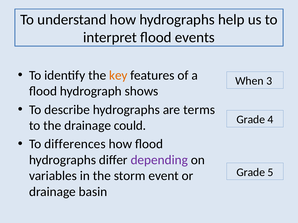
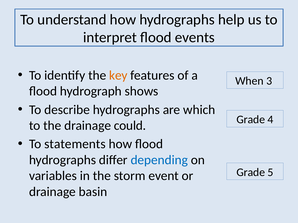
terms: terms -> which (199, 110)
differences: differences -> statements (75, 144)
depending colour: purple -> blue (159, 160)
